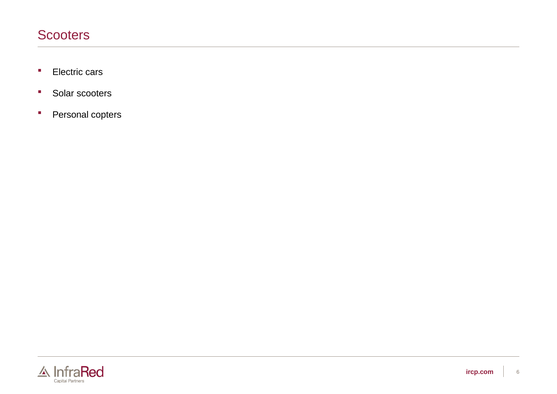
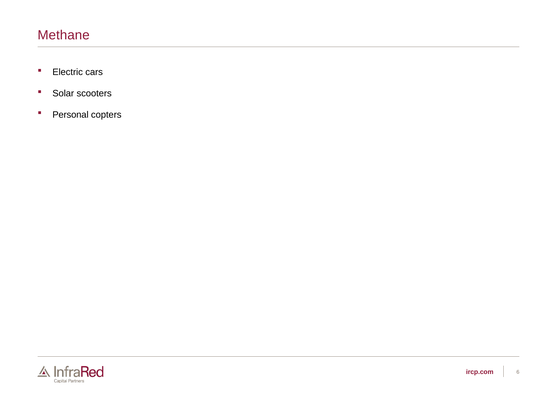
Scooters: Scooters -> Methane (64, 35)
